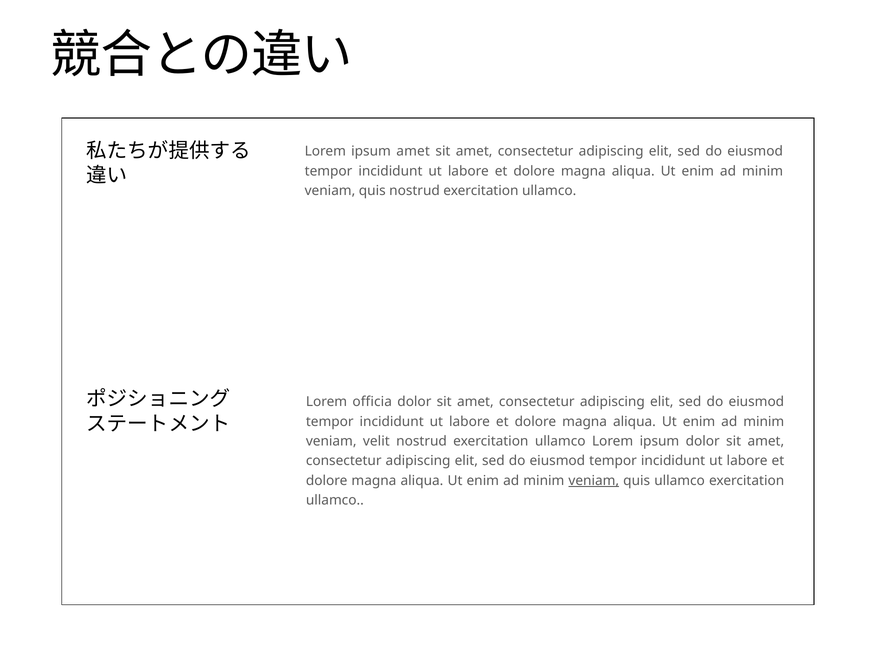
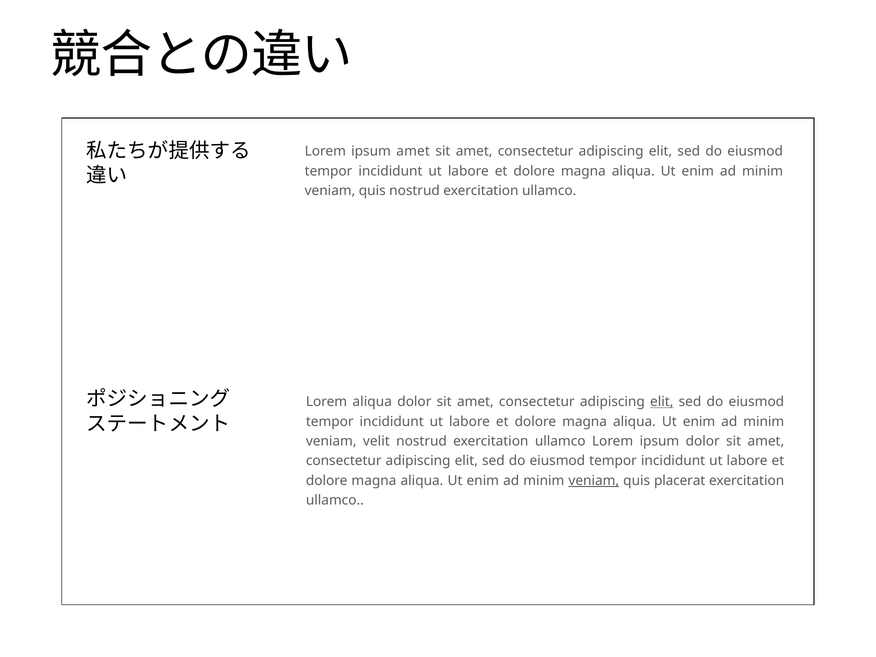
Lorem officia: officia -> aliqua (372, 402)
elit underline: none -> present (662, 402)
quis ullamco: ullamco -> placerat (680, 481)
